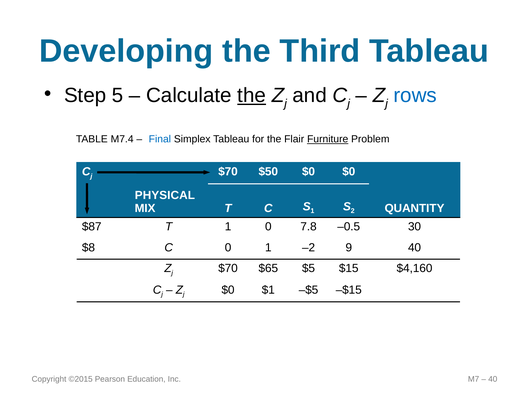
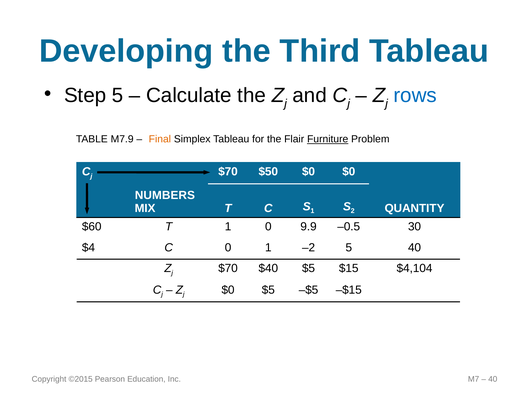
the underline: present -> none (252, 95)
M7.4: M7.4 -> M7.9 (122, 139)
Final colour: blue -> orange (160, 139)
PHYSICAL: PHYSICAL -> NUMBERS (165, 195)
$87: $87 -> $60 (92, 227)
7.8: 7.8 -> 9.9 (309, 227)
$8: $8 -> $4 (88, 247)
–2 9: 9 -> 5 (349, 247)
$65: $65 -> $40 (268, 268)
$4,160: $4,160 -> $4,104 (414, 268)
$0 $1: $1 -> $5 (268, 290)
